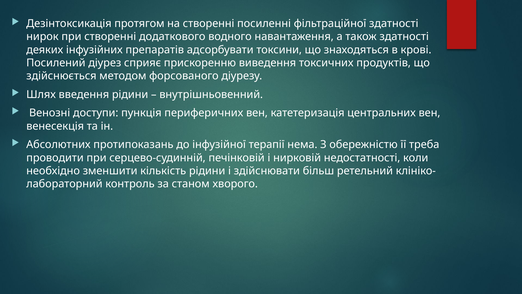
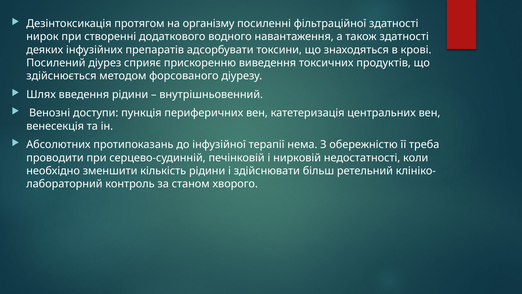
на створенні: створенні -> організму (209, 24)
